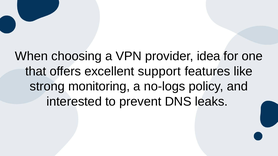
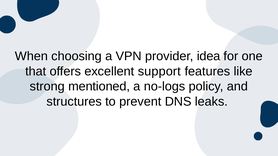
monitoring: monitoring -> mentioned (99, 87)
interested: interested -> structures (74, 102)
